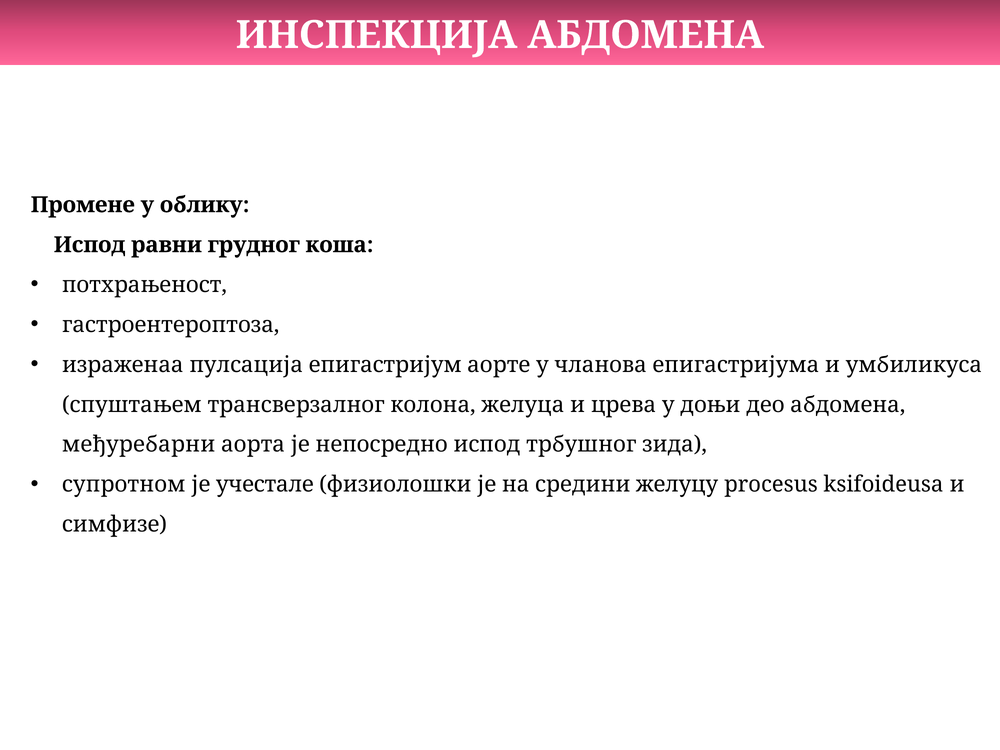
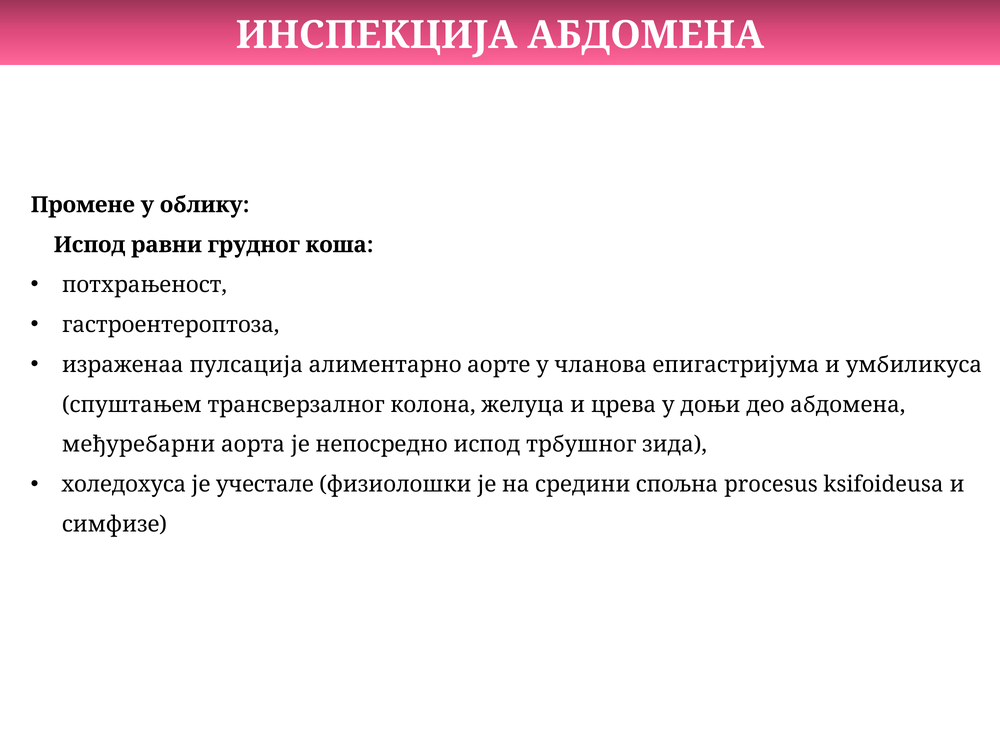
епигастријум: епигастријум -> алиментарно (385, 365)
супротном: супротном -> холедохуса (124, 485)
желуцу: желуцу -> спољна (677, 485)
